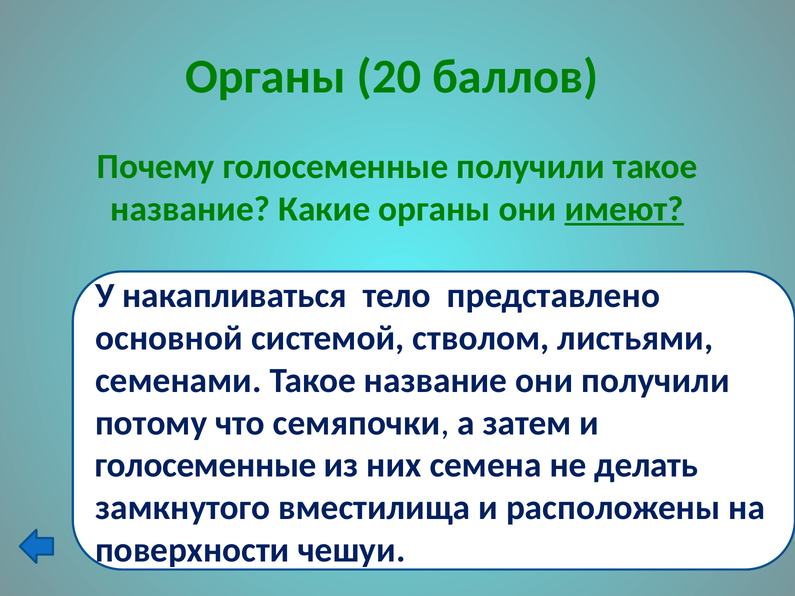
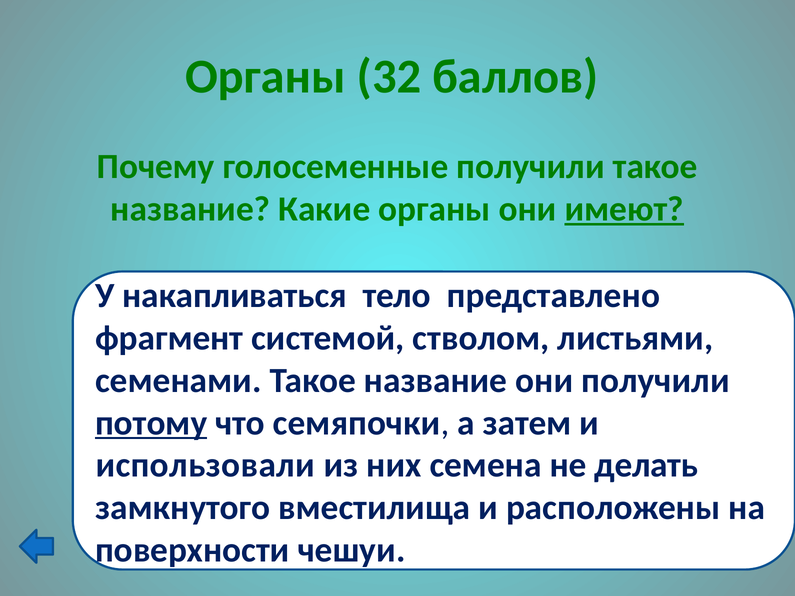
20: 20 -> 32 (389, 77)
основной: основной -> фрагмент (169, 338)
потому underline: none -> present (151, 423)
голосеменные: голосеменные -> использовали (205, 466)
